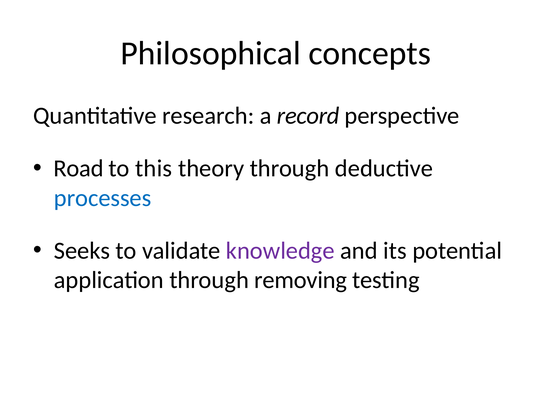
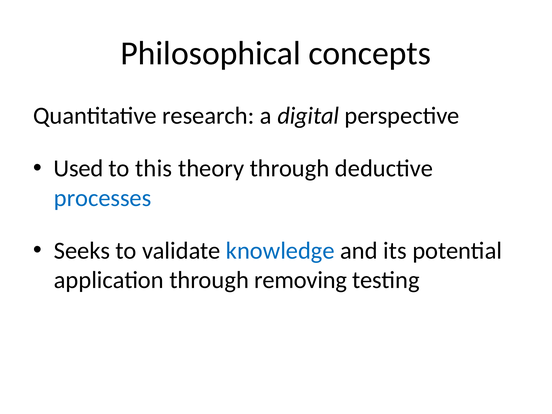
record: record -> digital (308, 116)
Road: Road -> Used (78, 169)
knowledge colour: purple -> blue (280, 251)
